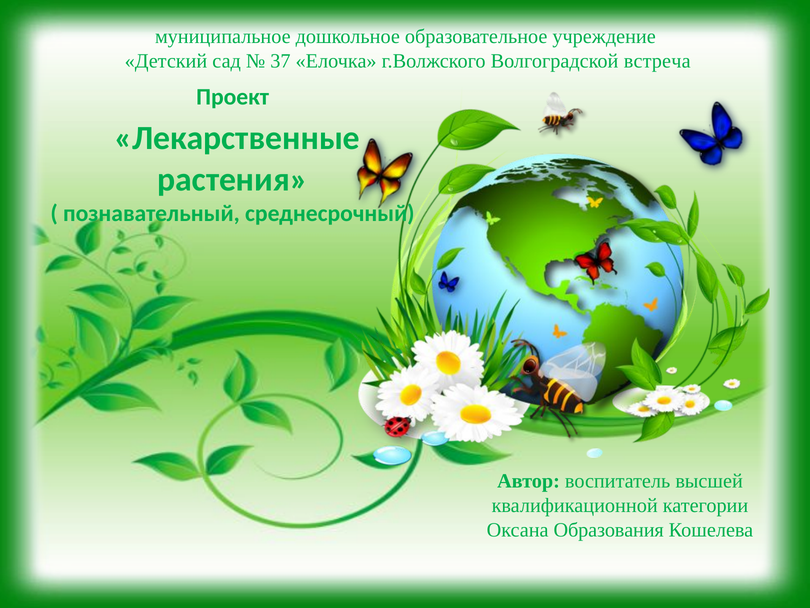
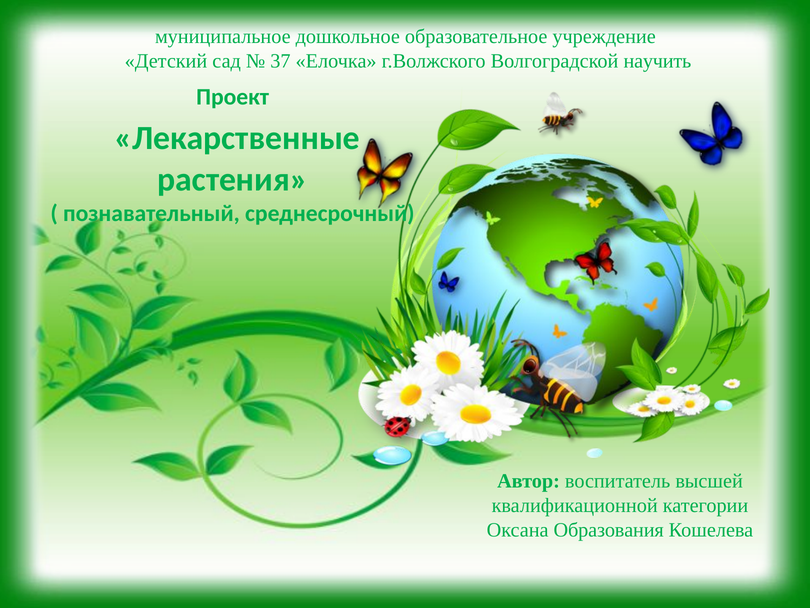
встреча: встреча -> научить (657, 61)
